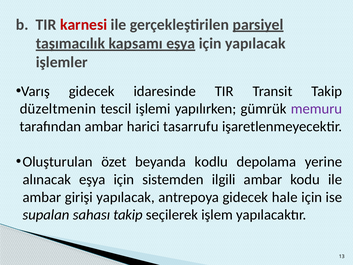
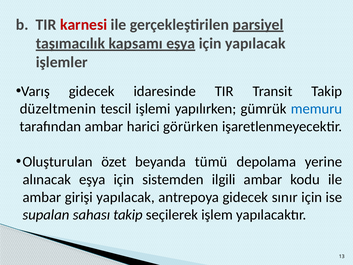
memuru colour: purple -> blue (316, 109)
tasarrufu: tasarrufu -> görürken (191, 126)
kodlu: kodlu -> tümü (211, 162)
hale: hale -> sınır (285, 197)
